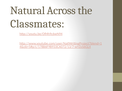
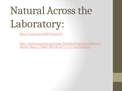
Classmates: Classmates -> Laboratory (37, 24)
